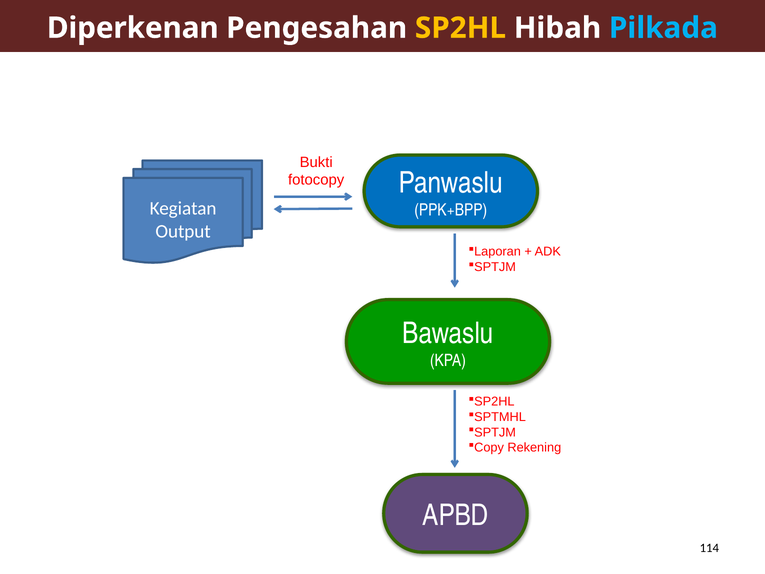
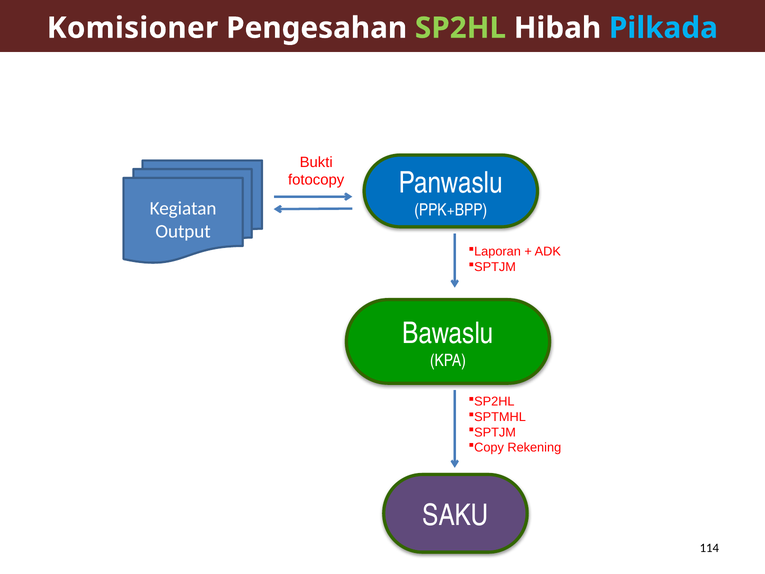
Diperkenan: Diperkenan -> Komisioner (133, 28)
SP2HL colour: yellow -> light green (460, 28)
APBD: APBD -> SAKU (455, 515)
